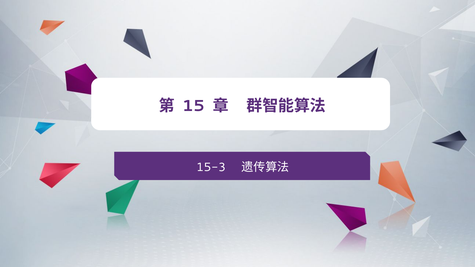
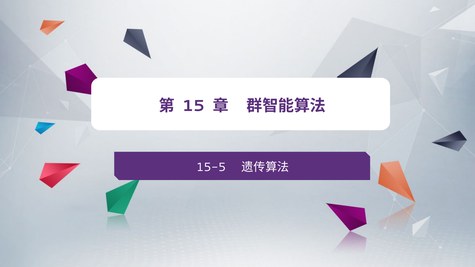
15-3: 15-3 -> 15-5 (211, 167)
